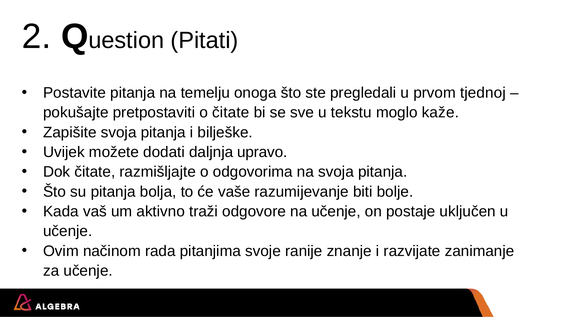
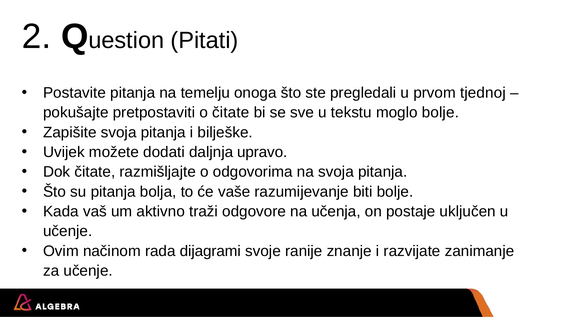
moglo kaže: kaže -> bolje (440, 113)
na učenje: učenje -> učenja (336, 212)
pitanjima: pitanjima -> dijagrami (210, 251)
